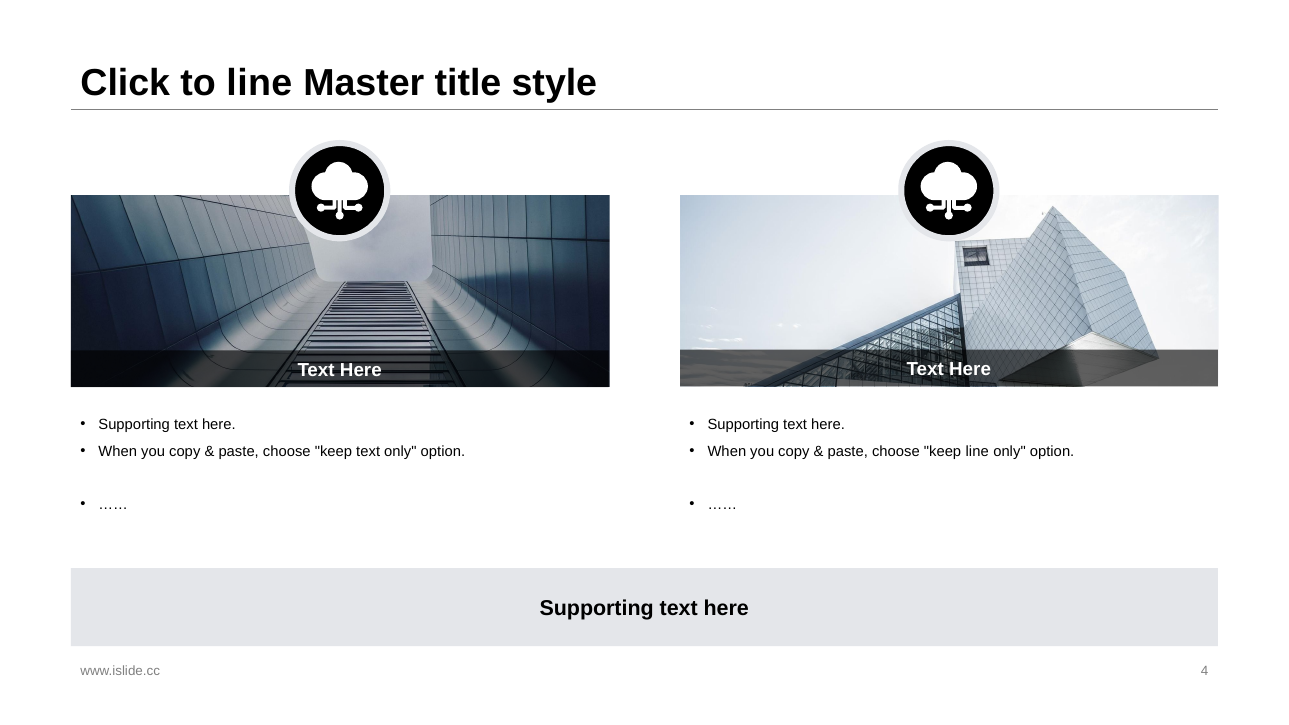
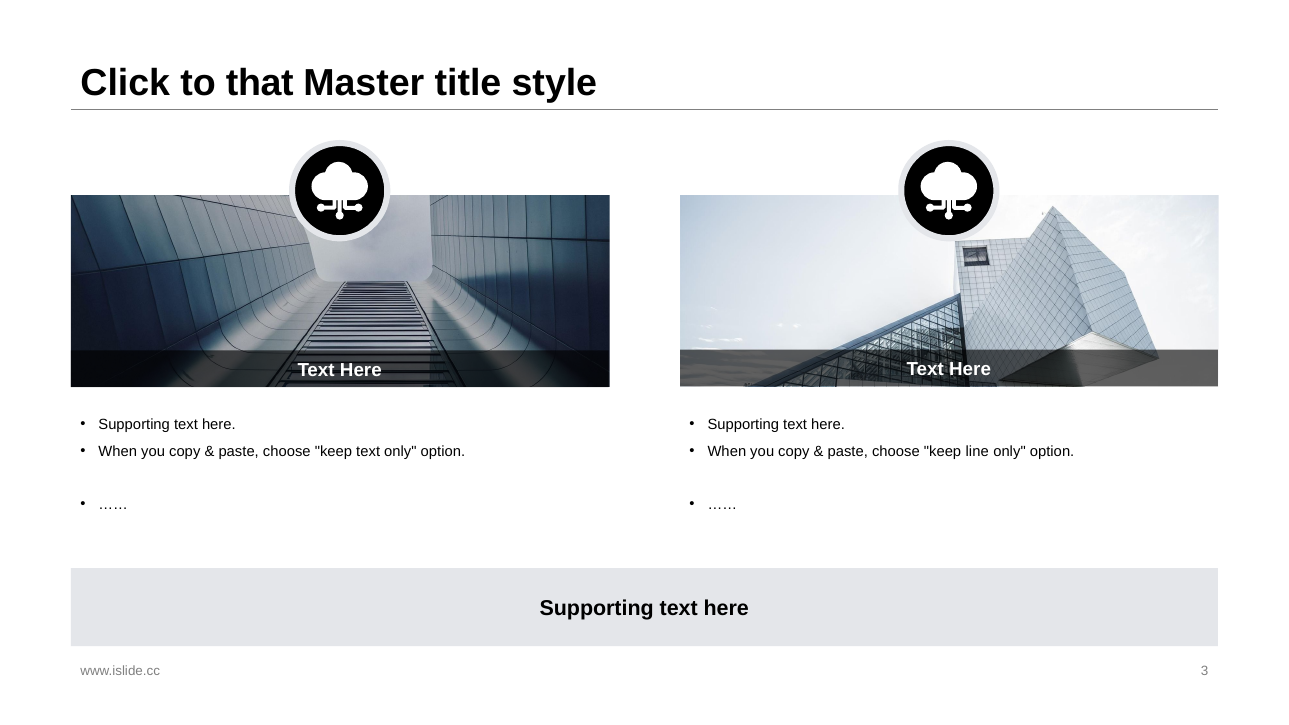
to line: line -> that (260, 83)
4: 4 -> 3 (1205, 672)
